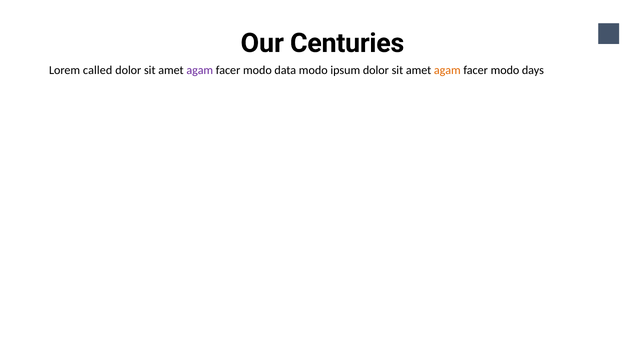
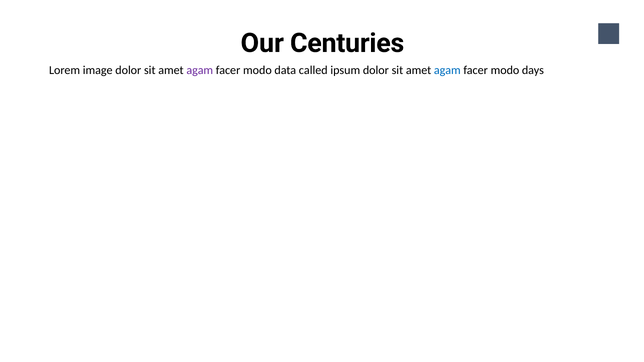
called: called -> image (98, 70)
data modo: modo -> called (313, 70)
agam colour: orange -> blue (447, 70)
